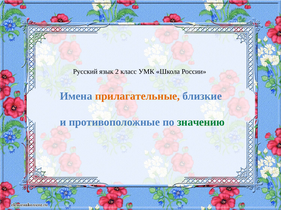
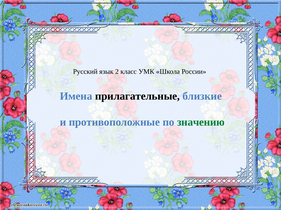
прилагательные colour: orange -> black (137, 96)
